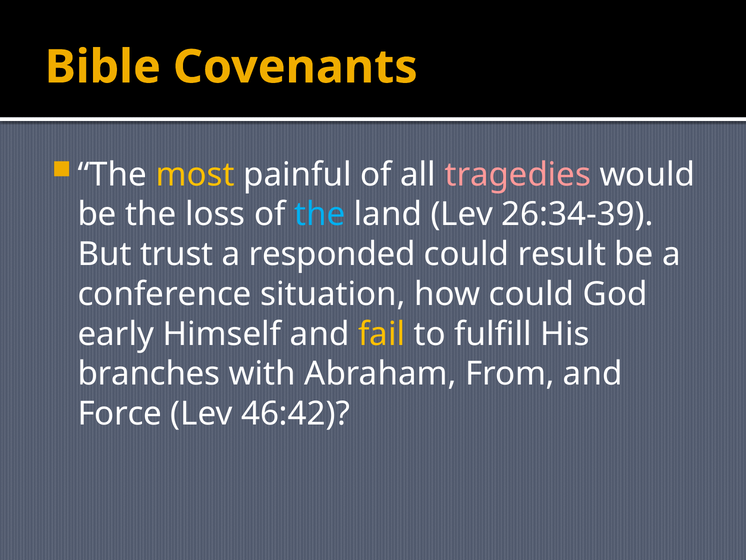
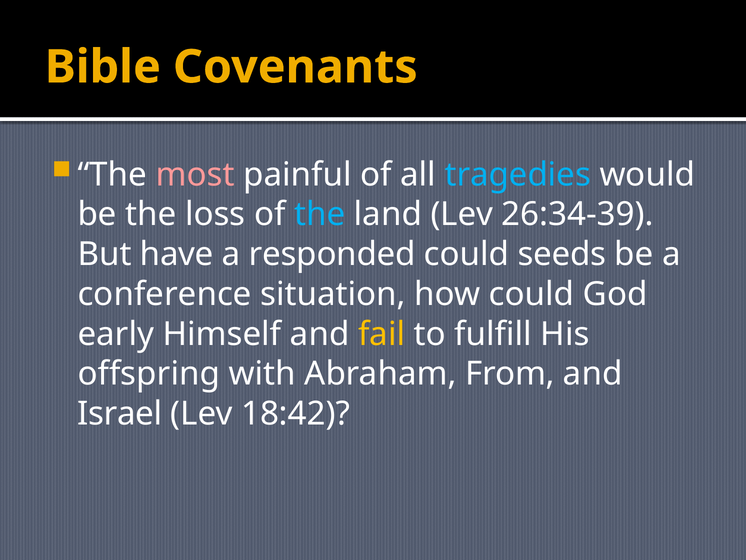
most colour: yellow -> pink (195, 175)
tragedies colour: pink -> light blue (518, 175)
trust: trust -> have (177, 254)
result: result -> seeds (562, 254)
branches: branches -> offspring (149, 374)
Force: Force -> Israel (120, 413)
46:42: 46:42 -> 18:42 (296, 413)
